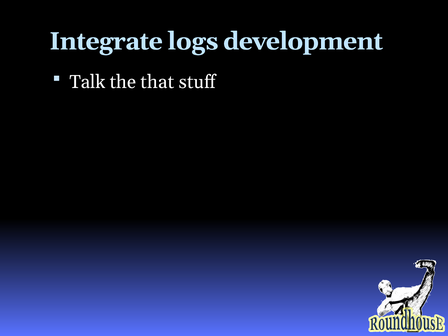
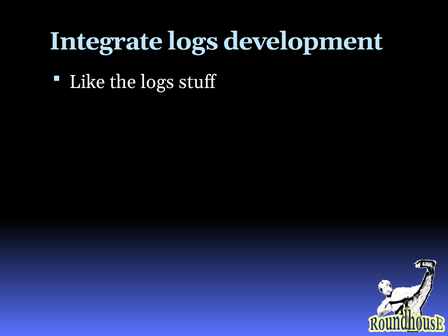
Talk: Talk -> Like (87, 82)
the that: that -> logs (157, 82)
